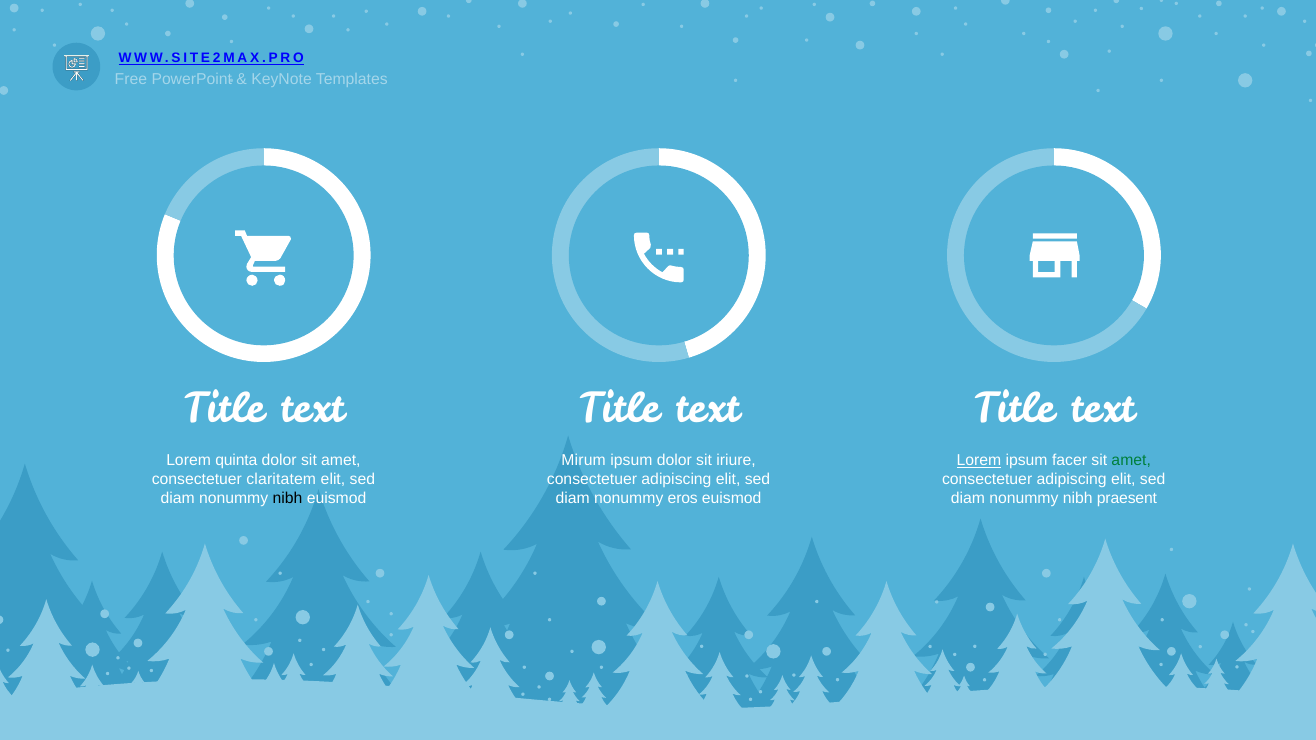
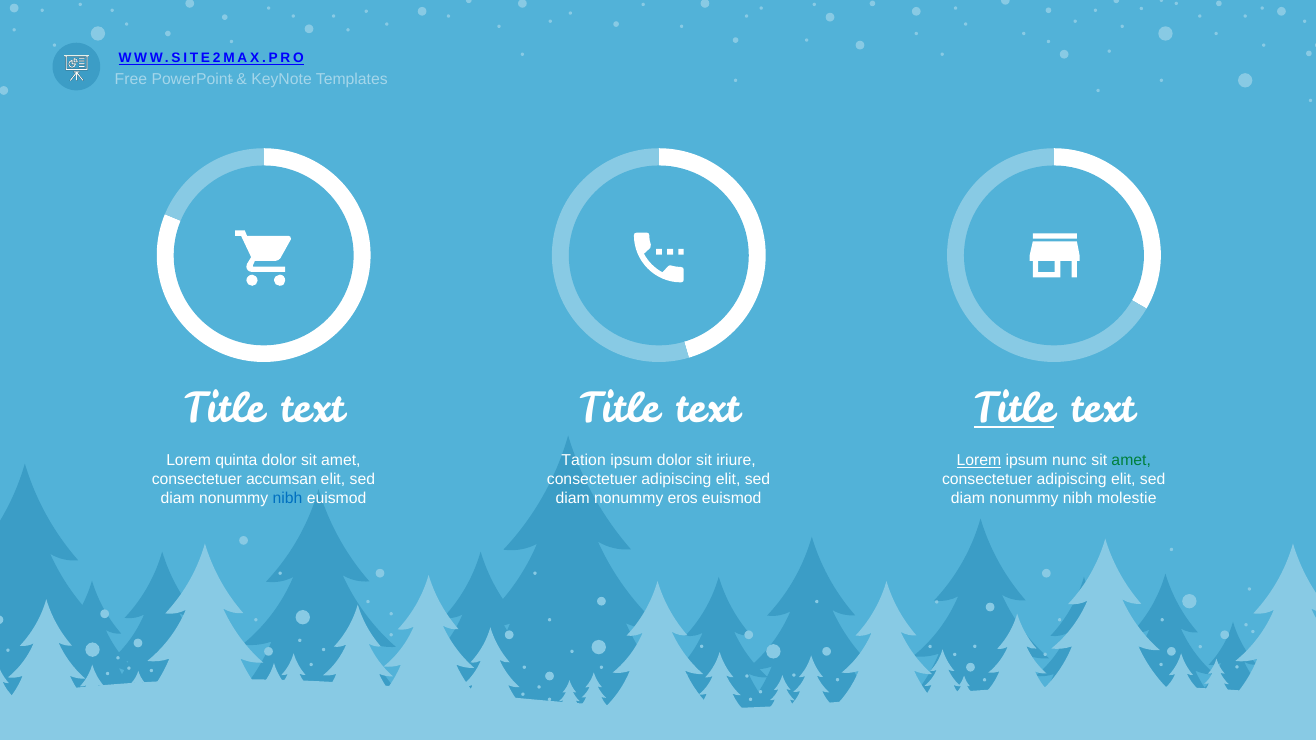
Title underline: none -> present (1014, 410)
Mirum: Mirum -> Tation (584, 460)
facer: facer -> nunc (1069, 460)
claritatem: claritatem -> accumsan (281, 479)
nibh colour: black -> blue (288, 498)
praesent: praesent -> molestie (1127, 498)
